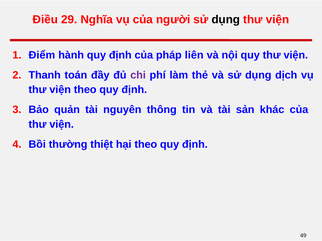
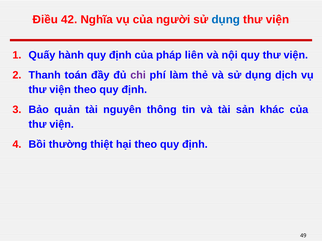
29: 29 -> 42 (69, 20)
dụng colour: black -> blue (226, 20)
Điểm: Điểm -> Quấy (42, 55)
